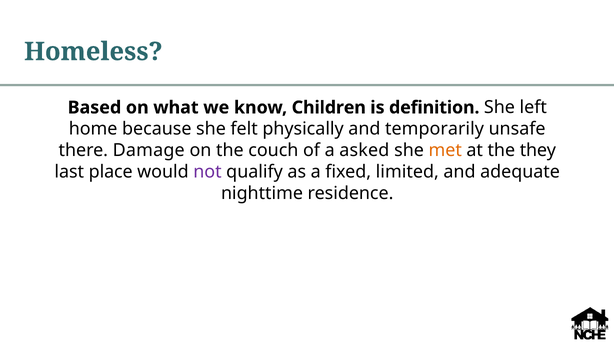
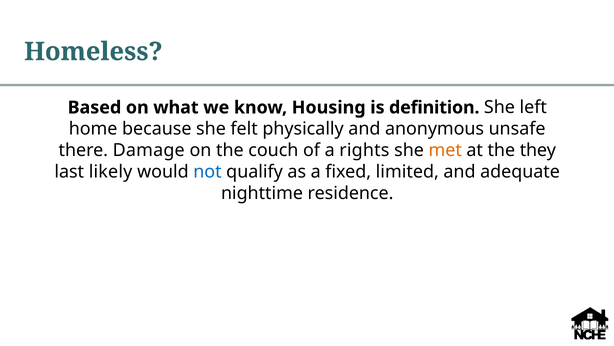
Children: Children -> Housing (329, 107)
temporarily: temporarily -> anonymous (435, 129)
asked: asked -> rights (364, 150)
place: place -> likely (111, 172)
not colour: purple -> blue (207, 172)
